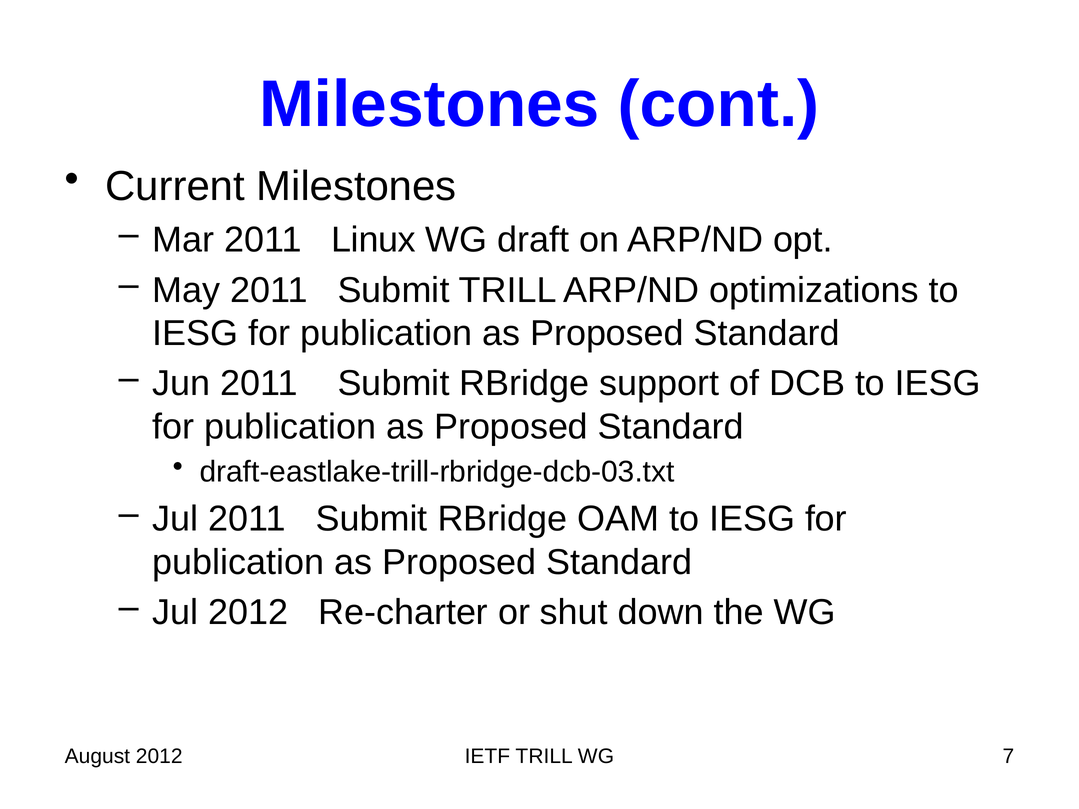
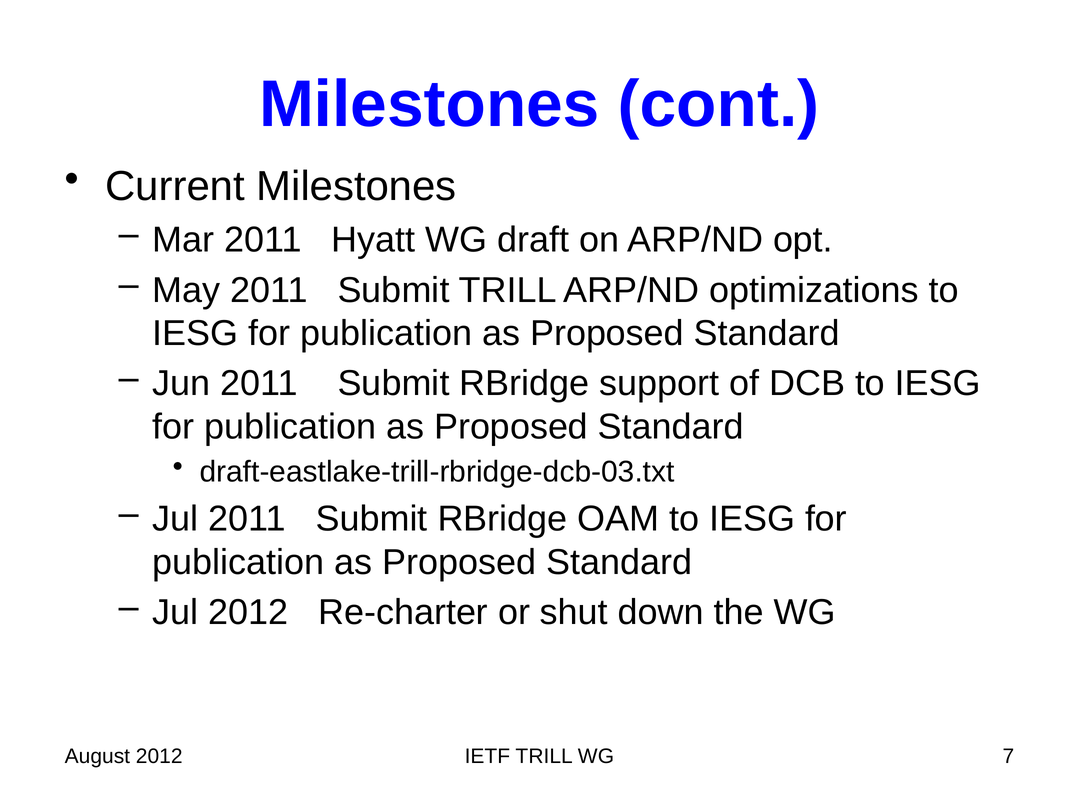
Linux: Linux -> Hyatt (373, 240)
